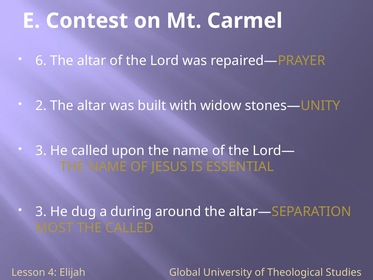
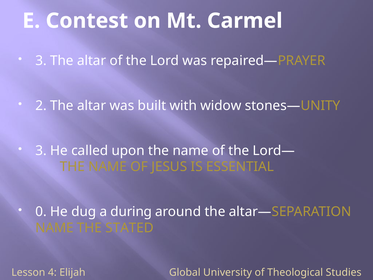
6: 6 -> 3 (41, 61)
3: 3 -> 0 (41, 212)
MOST: MOST -> NAME (54, 228)
THE CALLED: CALLED -> STATED (130, 228)
